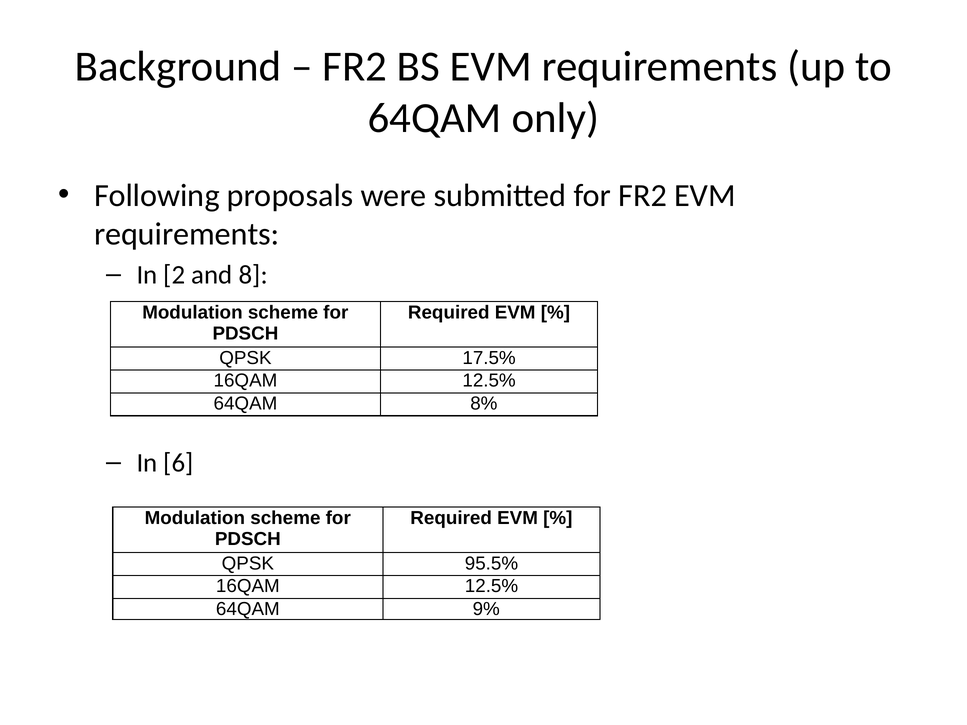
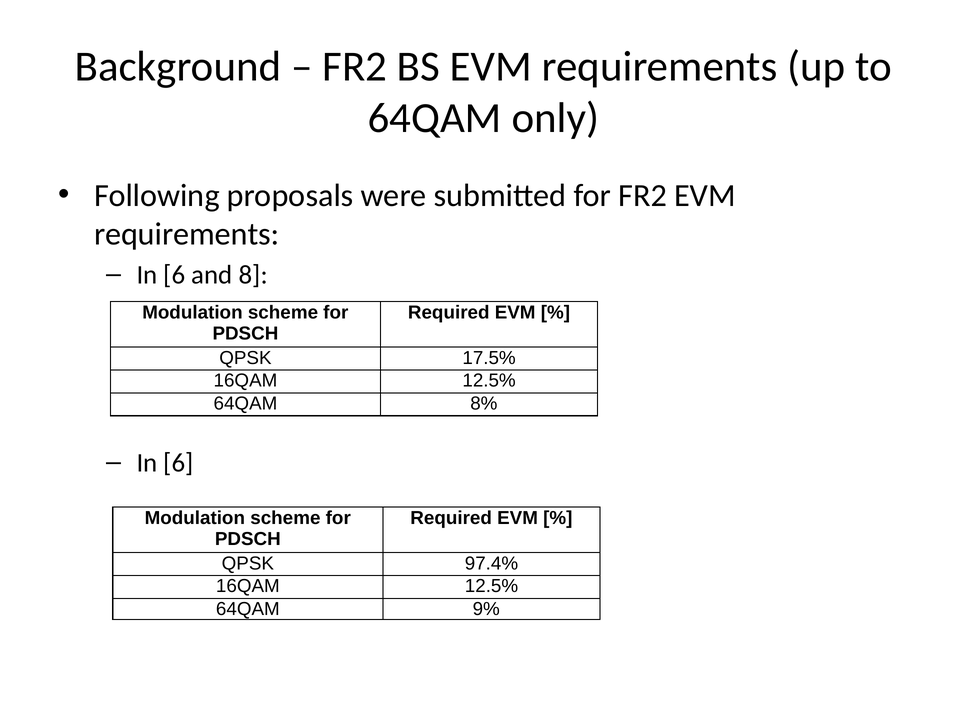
2: 2 -> 6 (174, 275)
95.5%: 95.5% -> 97.4% (491, 564)
